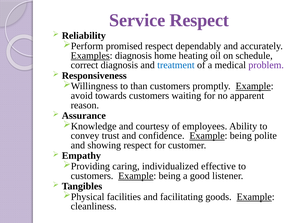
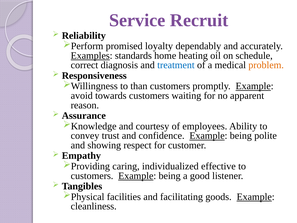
Service Respect: Respect -> Recruit (199, 20)
promised respect: respect -> loyalty (159, 46)
Examples diagnosis: diagnosis -> standards (133, 56)
problem colour: purple -> orange (266, 65)
